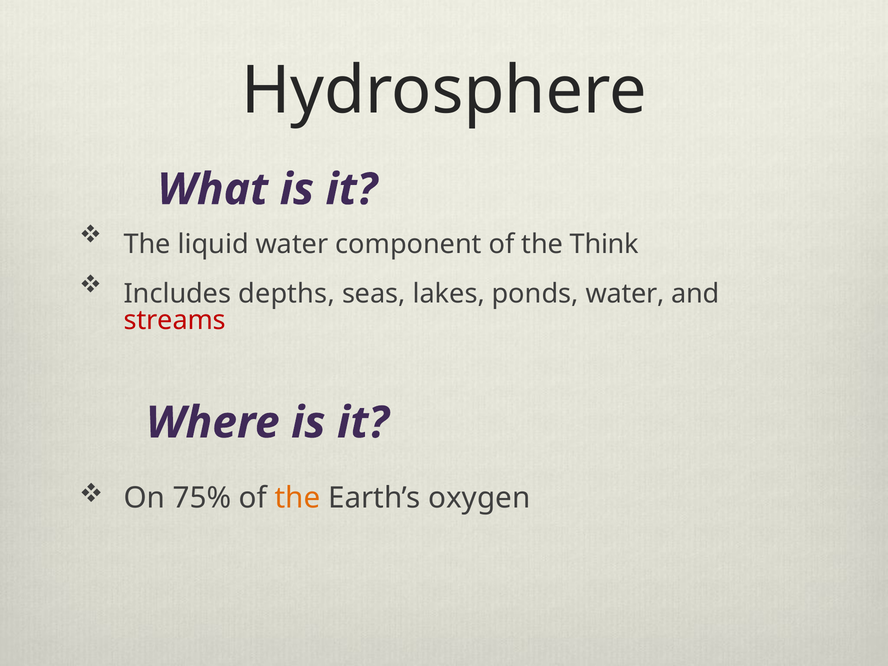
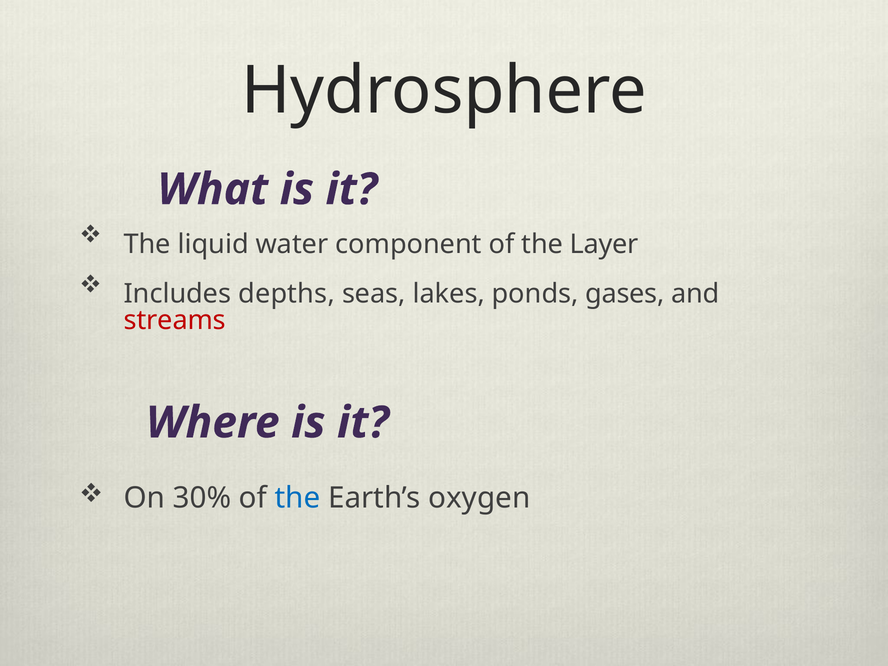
Think: Think -> Layer (604, 244)
ponds water: water -> gases (625, 294)
75%: 75% -> 30% (202, 498)
the colour: orange -> blue (298, 498)
